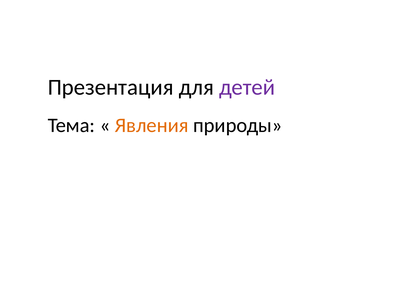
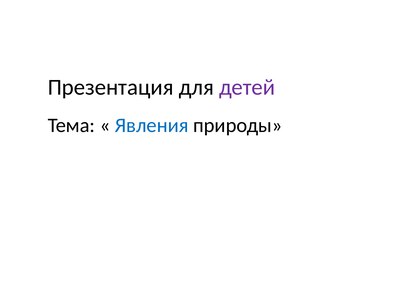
Явления colour: orange -> blue (152, 125)
